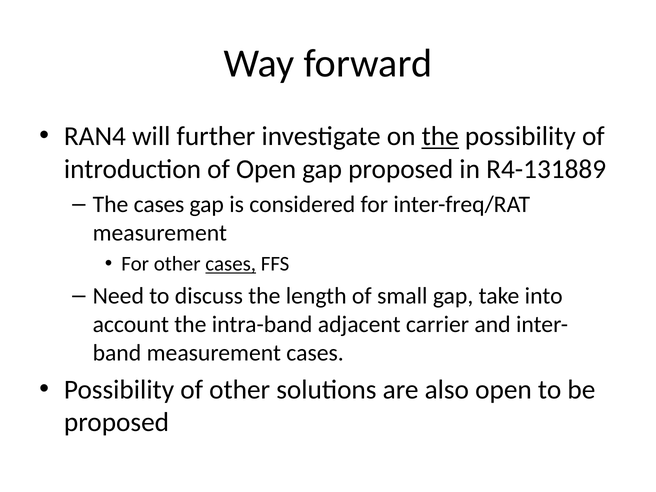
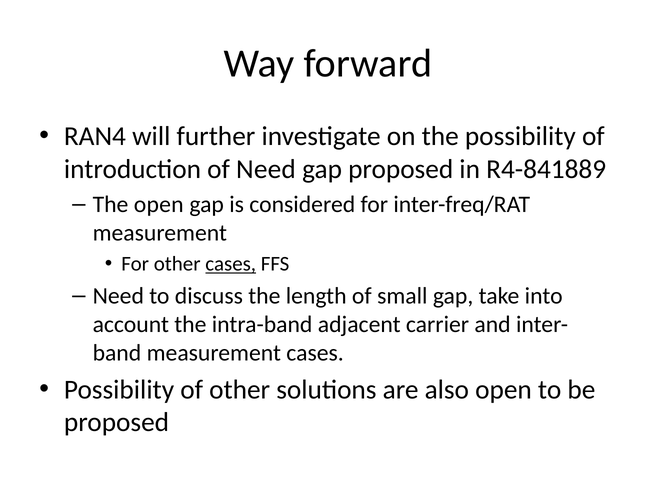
the underline: present -> none (440, 136)
of Open: Open -> Need (266, 169)
R4-131889: R4-131889 -> R4-841889 (546, 169)
The cases: cases -> open (159, 205)
